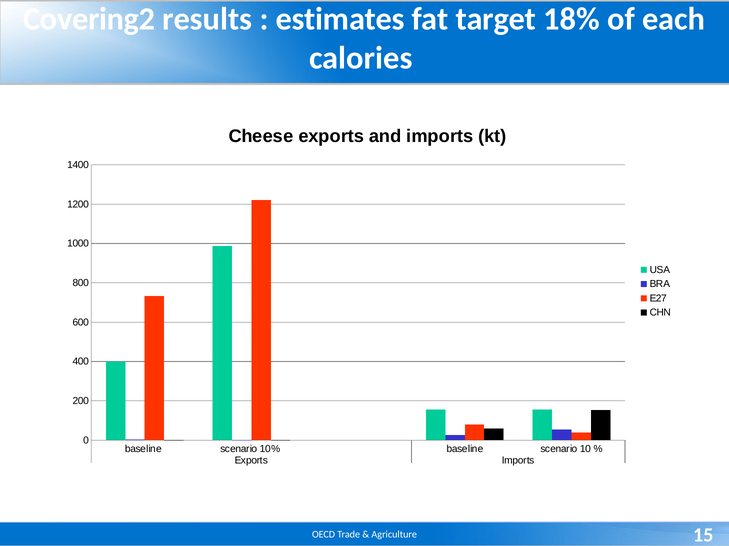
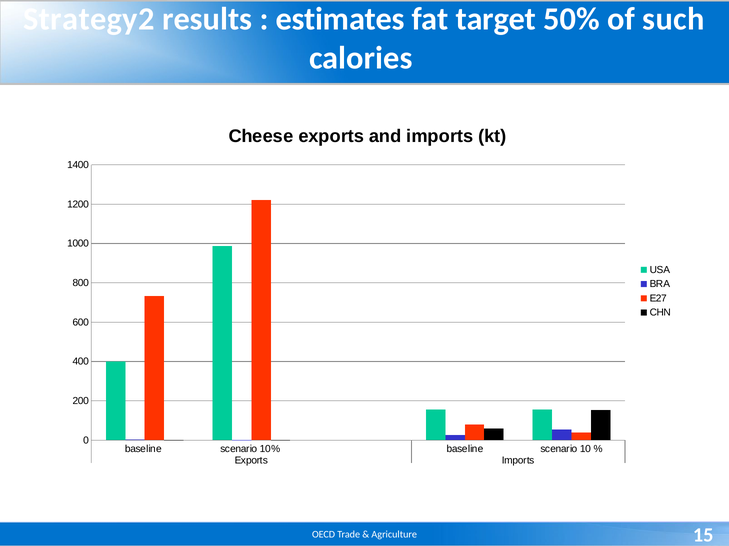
Covering2: Covering2 -> Strategy2 (89, 19)
18%: 18% -> 50% (572, 19)
each: each -> such (674, 19)
